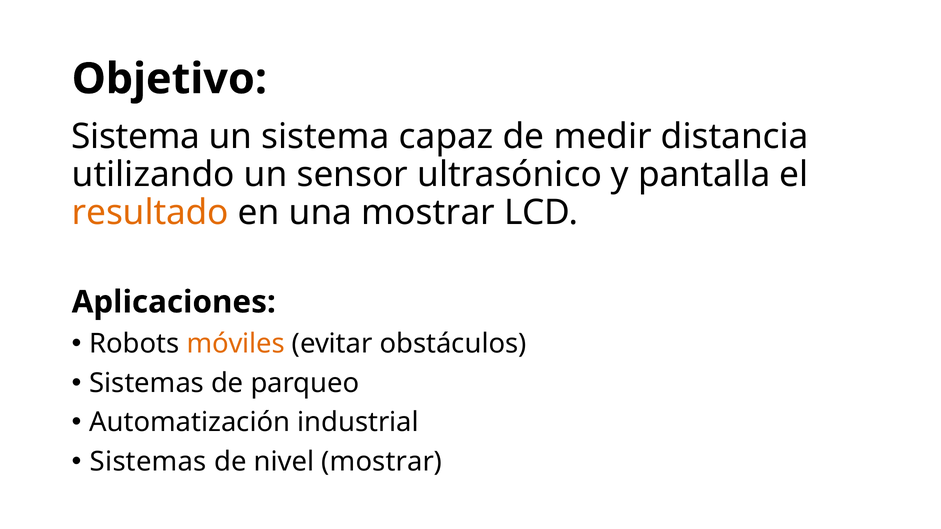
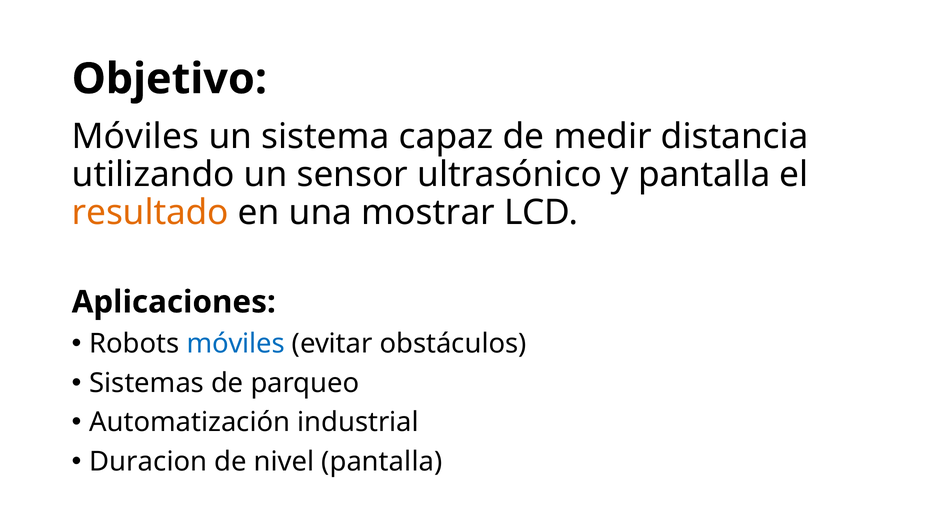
Sistema: Sistema -> Móviles (135, 136)
móviles colour: orange -> blue (236, 344)
Sistemas: Sistemas -> Duracion (148, 462)
nivel mostrar: mostrar -> pantalla (382, 462)
